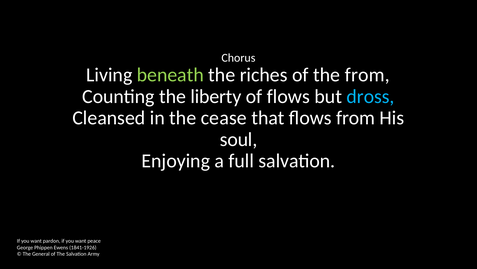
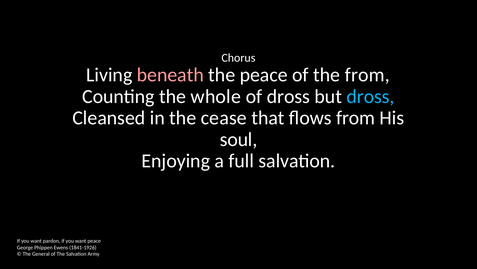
beneath colour: light green -> pink (170, 75)
the riches: riches -> peace (264, 75)
liberty: liberty -> whole (216, 96)
of flows: flows -> dross (288, 96)
